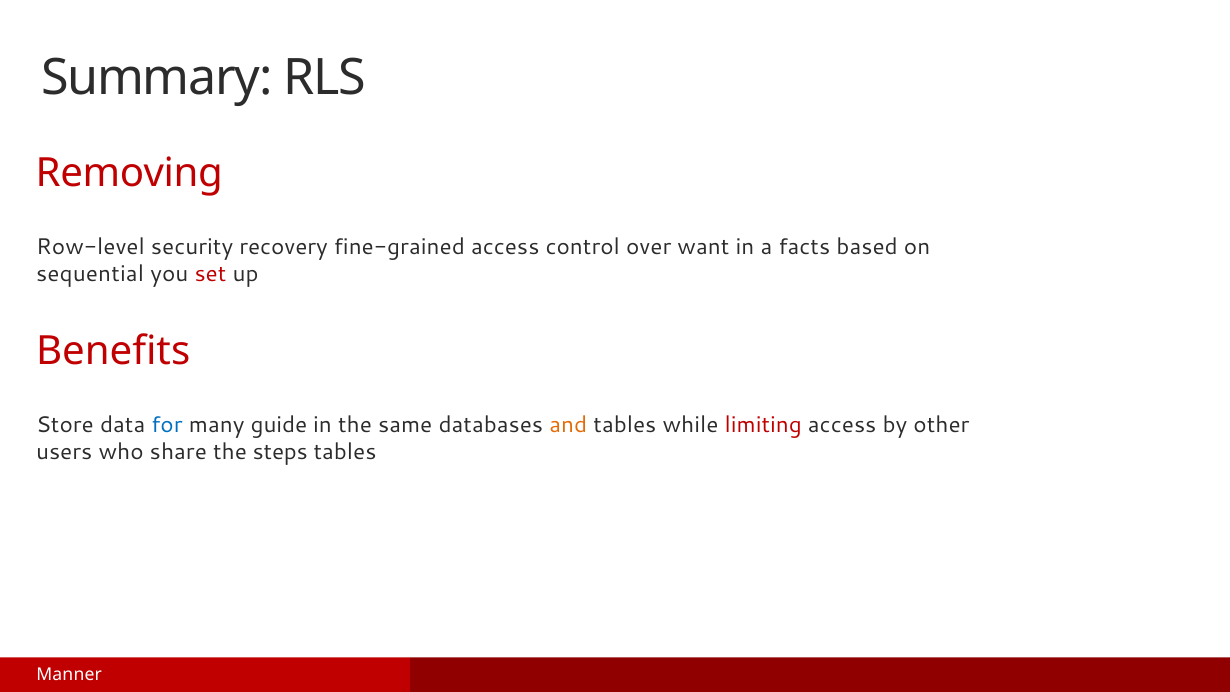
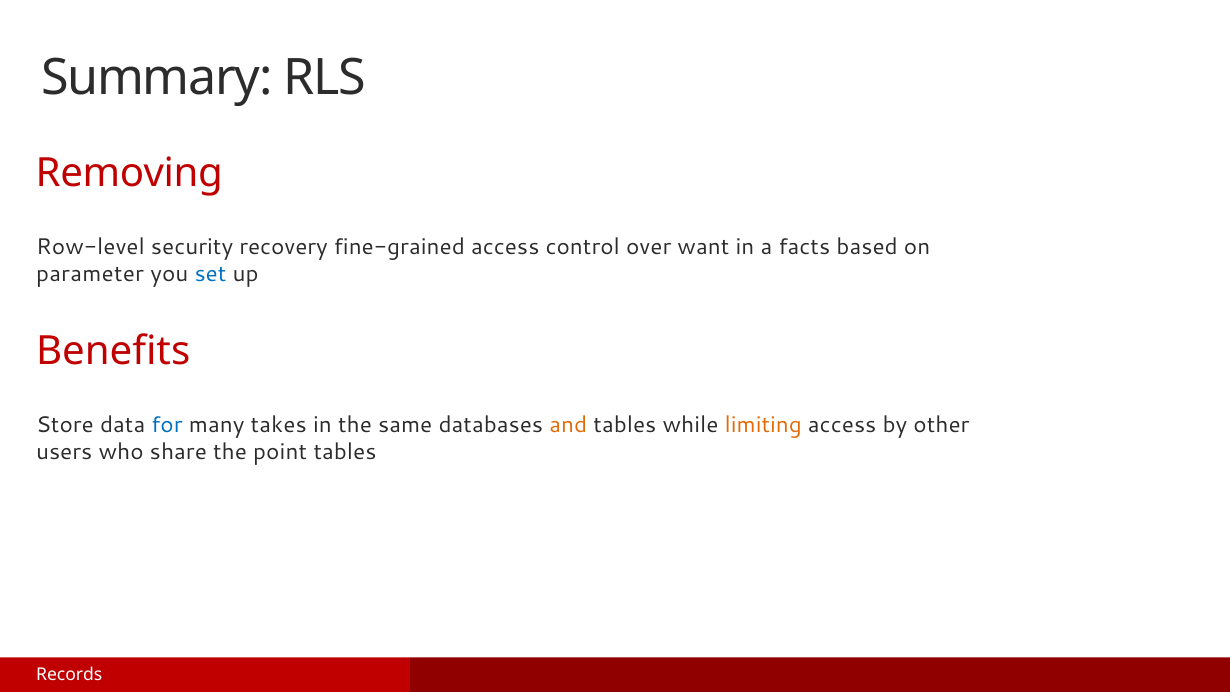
sequential: sequential -> parameter (90, 274)
set colour: red -> blue (210, 274)
guide: guide -> takes (279, 425)
limiting colour: red -> orange (763, 425)
steps: steps -> point (280, 452)
Manner: Manner -> Records (69, 674)
